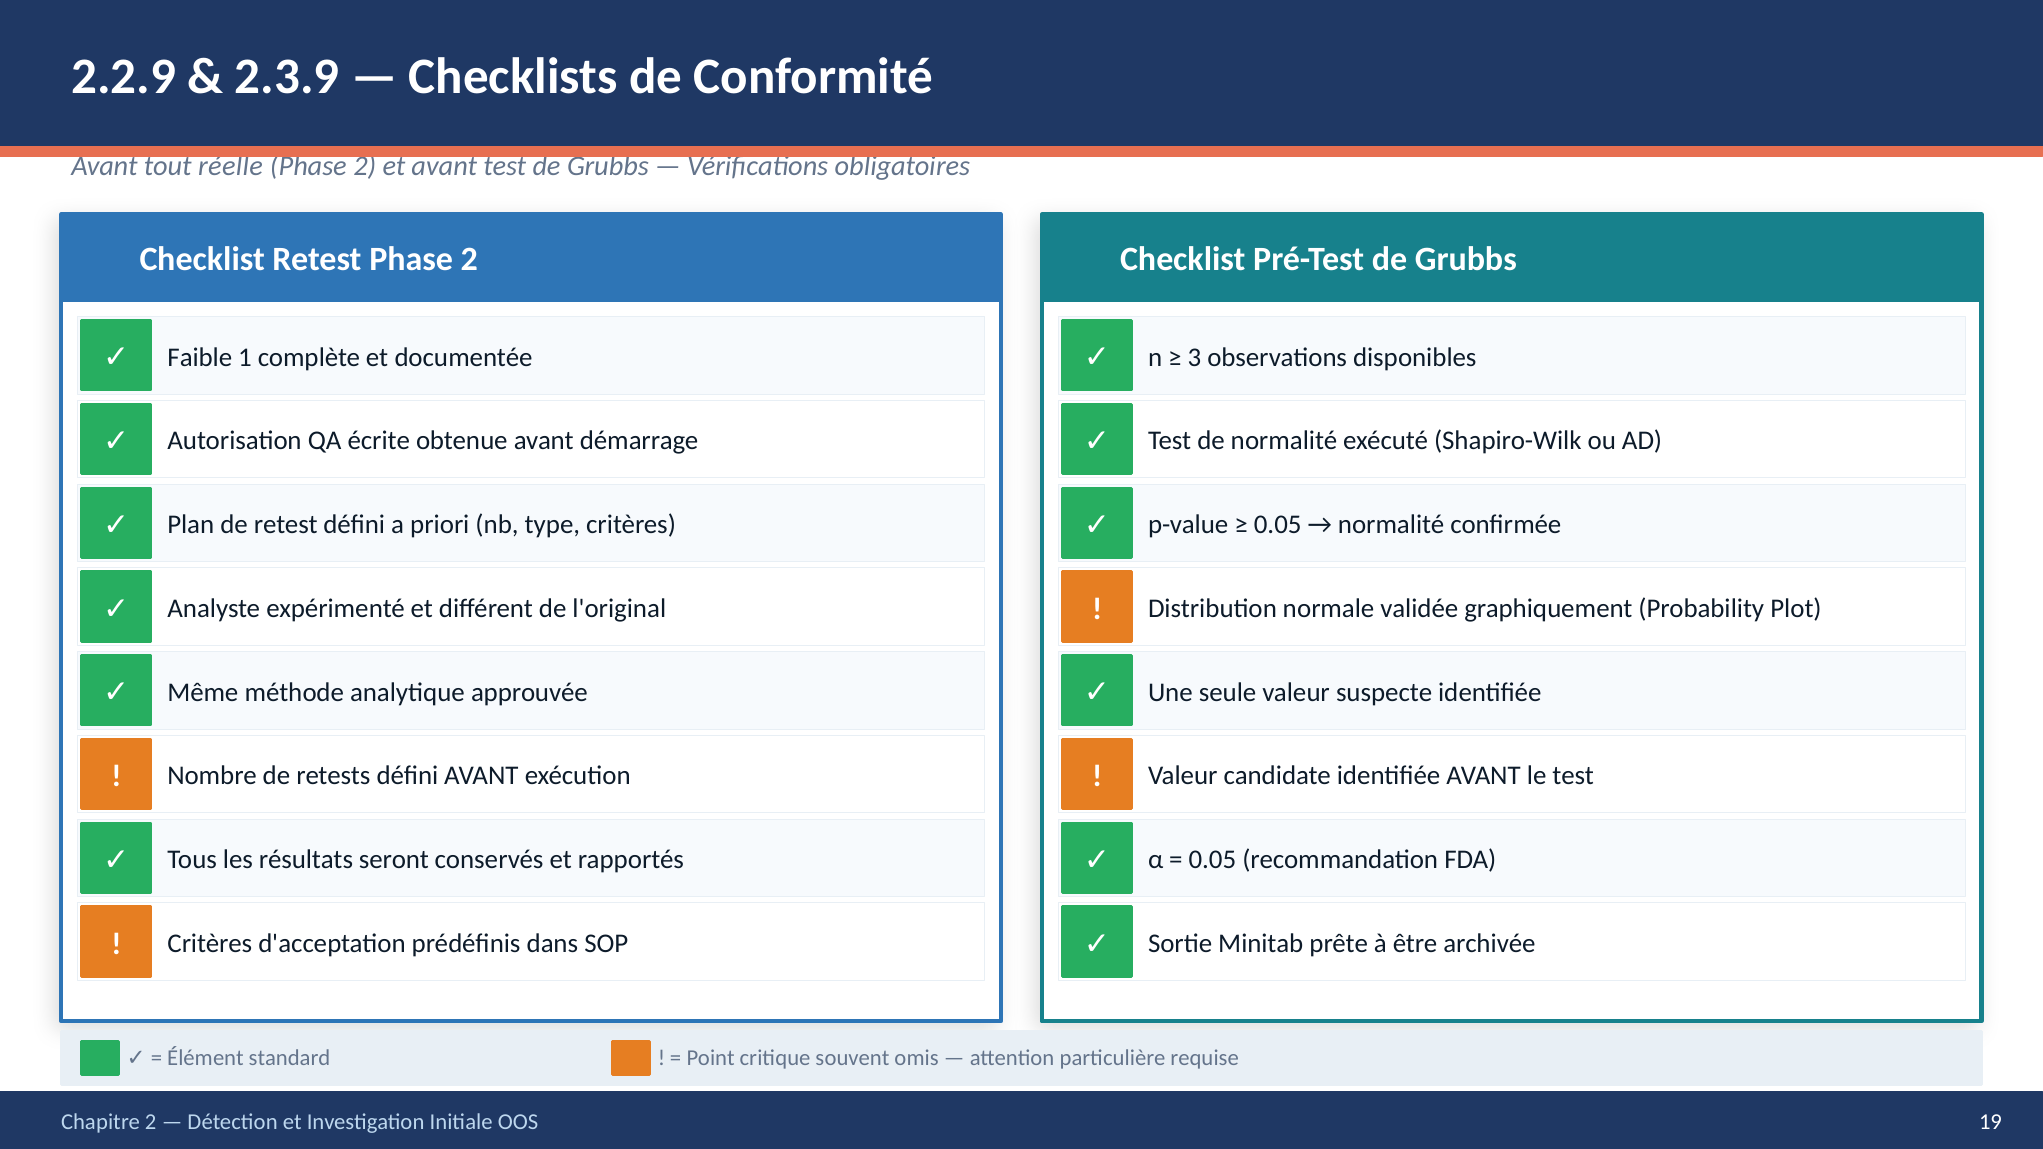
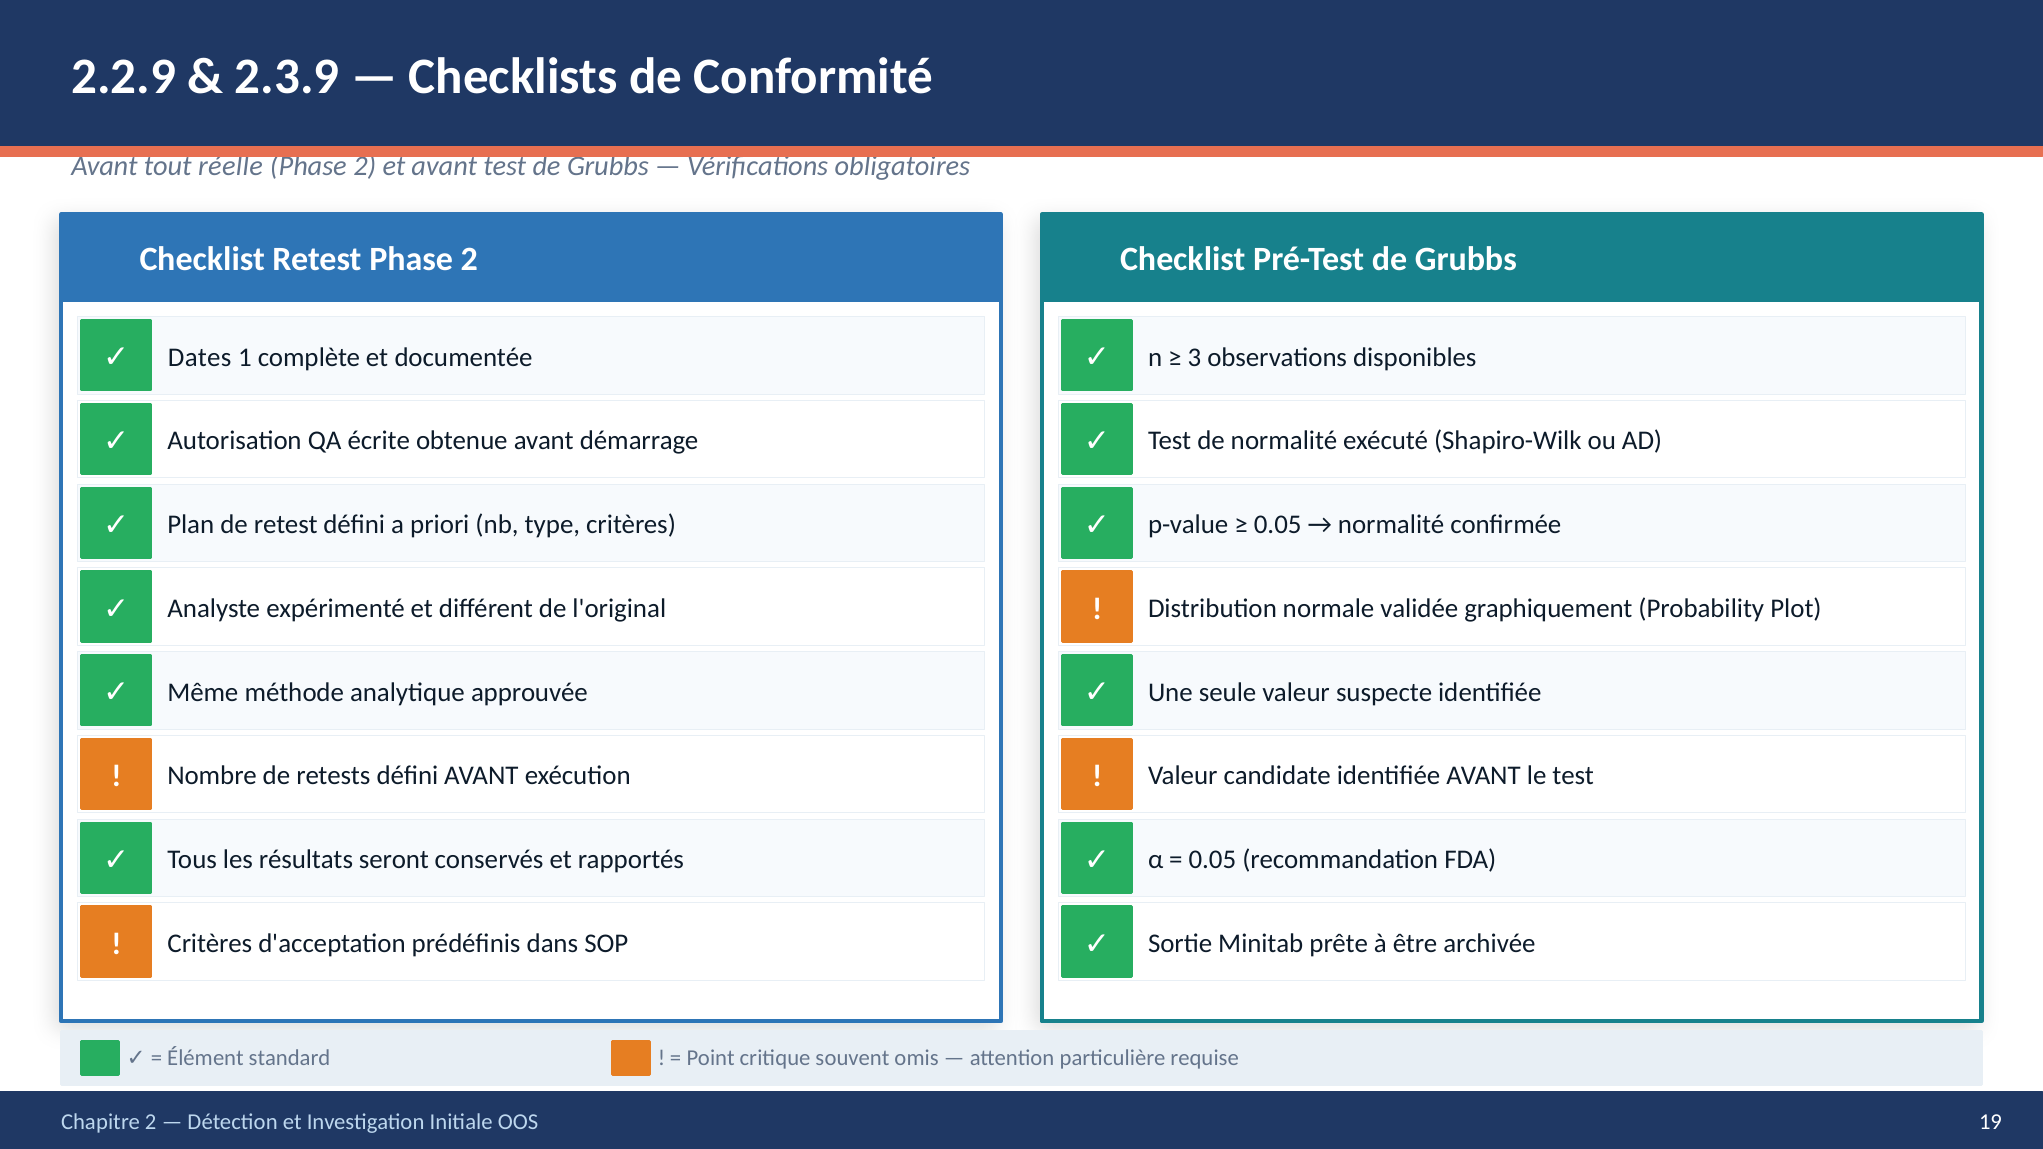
Faible: Faible -> Dates (200, 357)
